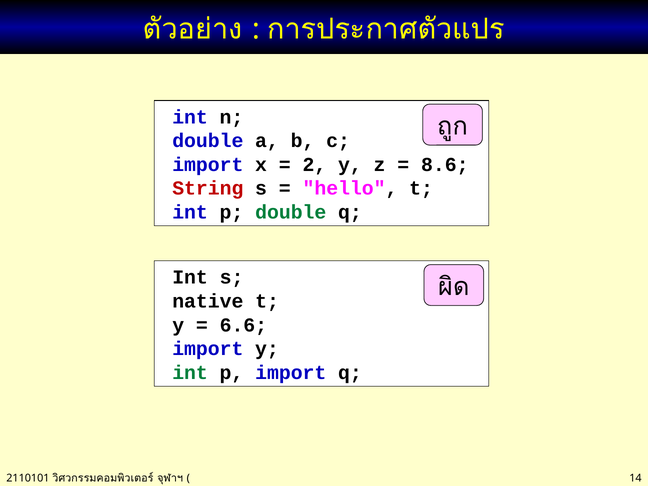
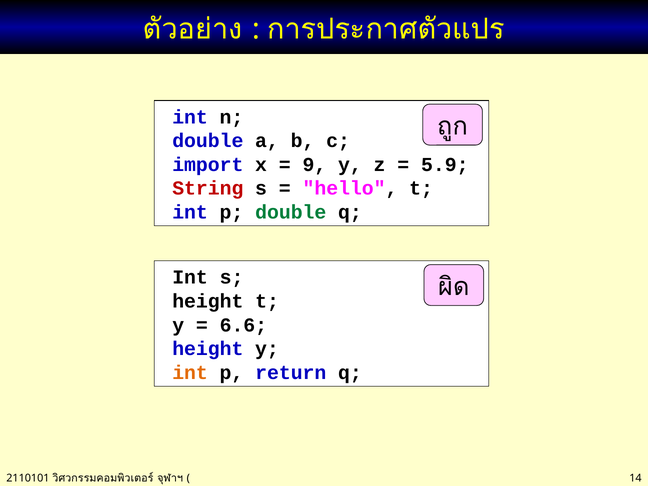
2: 2 -> 9 (314, 165)
8.6: 8.6 -> 5.9 (445, 165)
native: native -> height (208, 301)
import: import -> height (208, 349)
int colour: green -> orange (190, 372)
p import: import -> return (291, 372)
